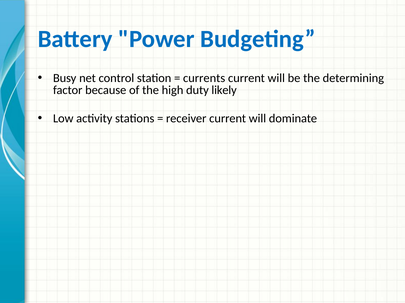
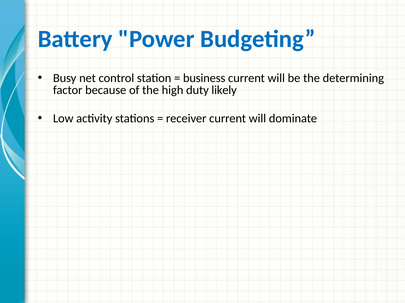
currents: currents -> business (204, 78)
